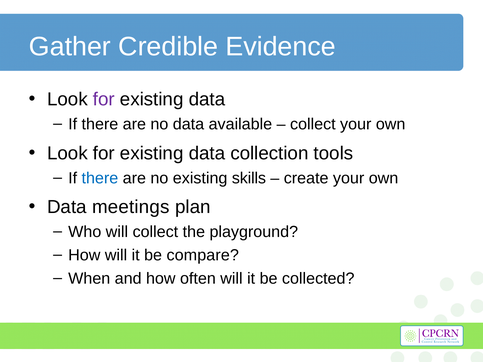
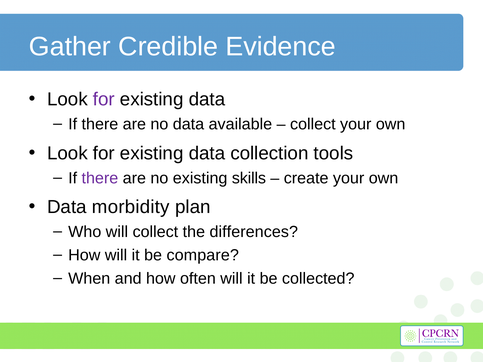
there colour: blue -> purple (100, 178)
meetings: meetings -> morbidity (131, 207)
playground: playground -> differences (254, 232)
